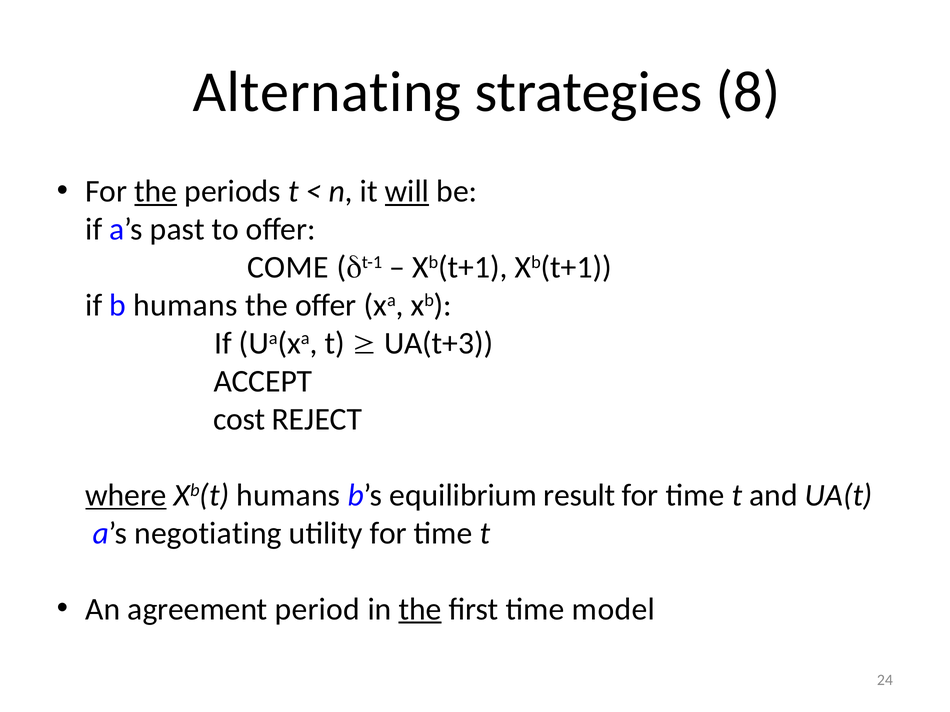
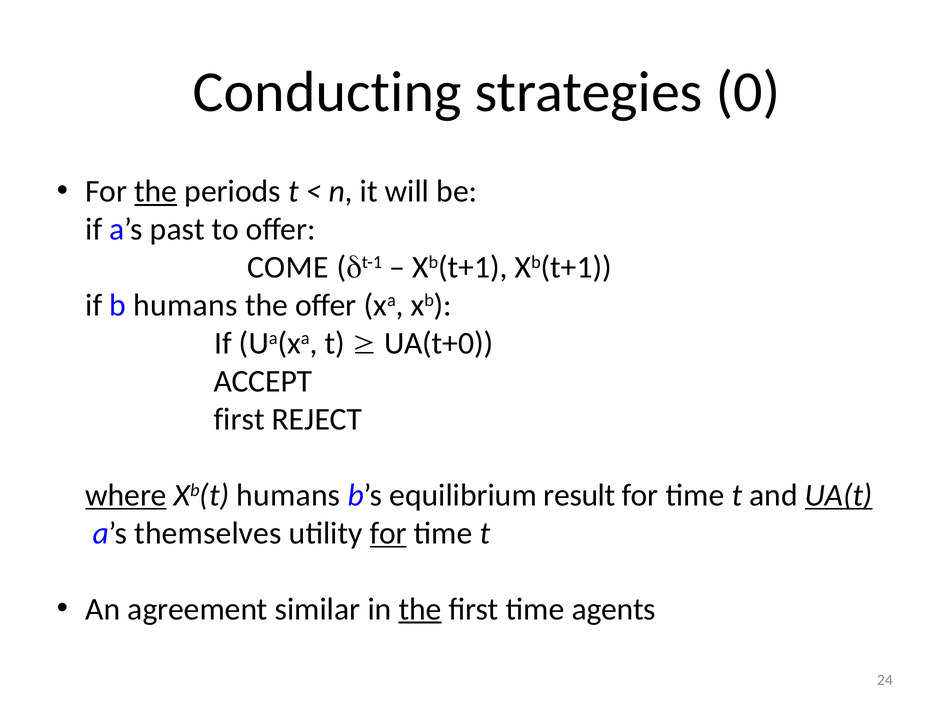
Alternating: Alternating -> Conducting (327, 92)
8: 8 -> 0 (748, 92)
will underline: present -> none (407, 192)
UA(t+3: UA(t+3 -> UA(t+0 (439, 344)
cost: cost -> first (239, 420)
UA(t underline: none -> present (839, 496)
negotiating: negotiating -> themselves (208, 534)
for underline: none -> present (388, 534)
period: period -> similar (317, 610)
model: model -> agents (614, 610)
